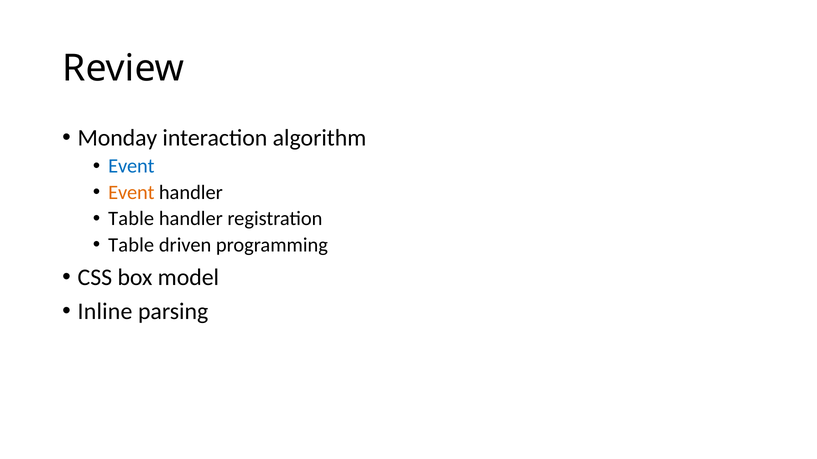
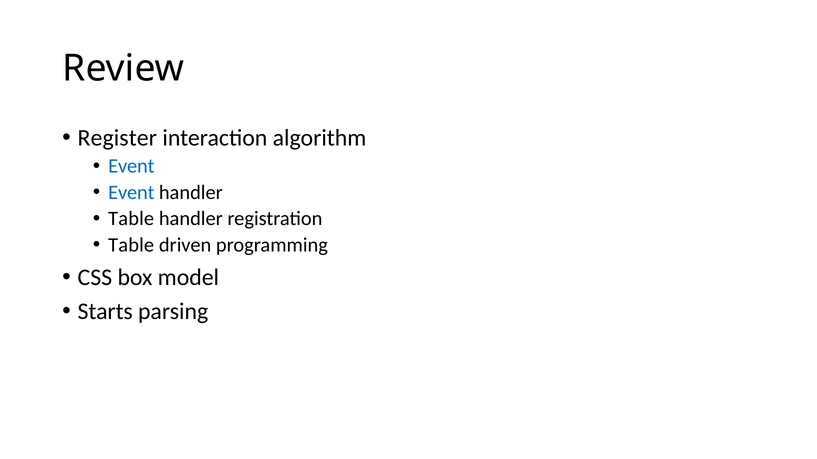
Monday: Monday -> Register (117, 138)
Event colour: orange -> blue (131, 193)
Inline: Inline -> Starts (105, 312)
